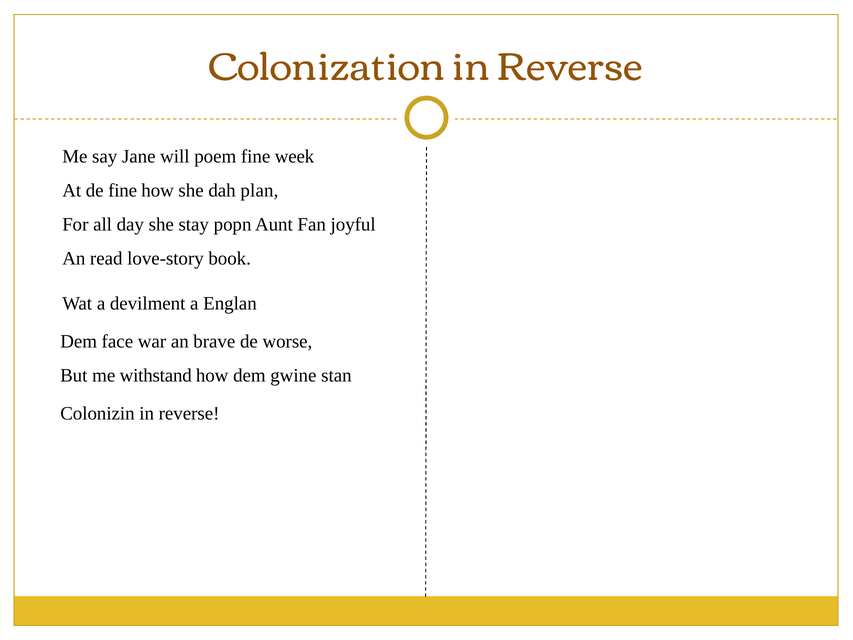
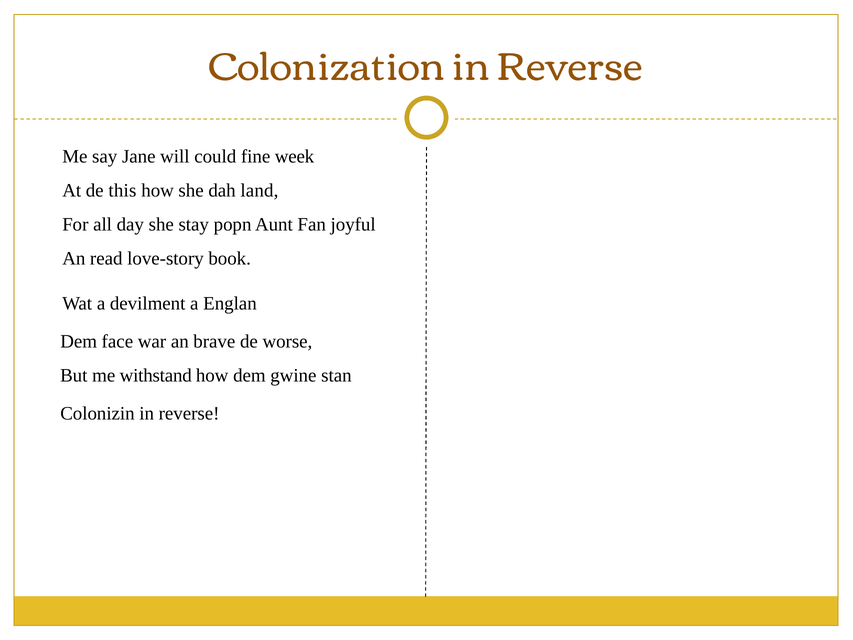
poem: poem -> could (215, 156)
de fine: fine -> this (122, 190)
plan: plan -> land (259, 190)
